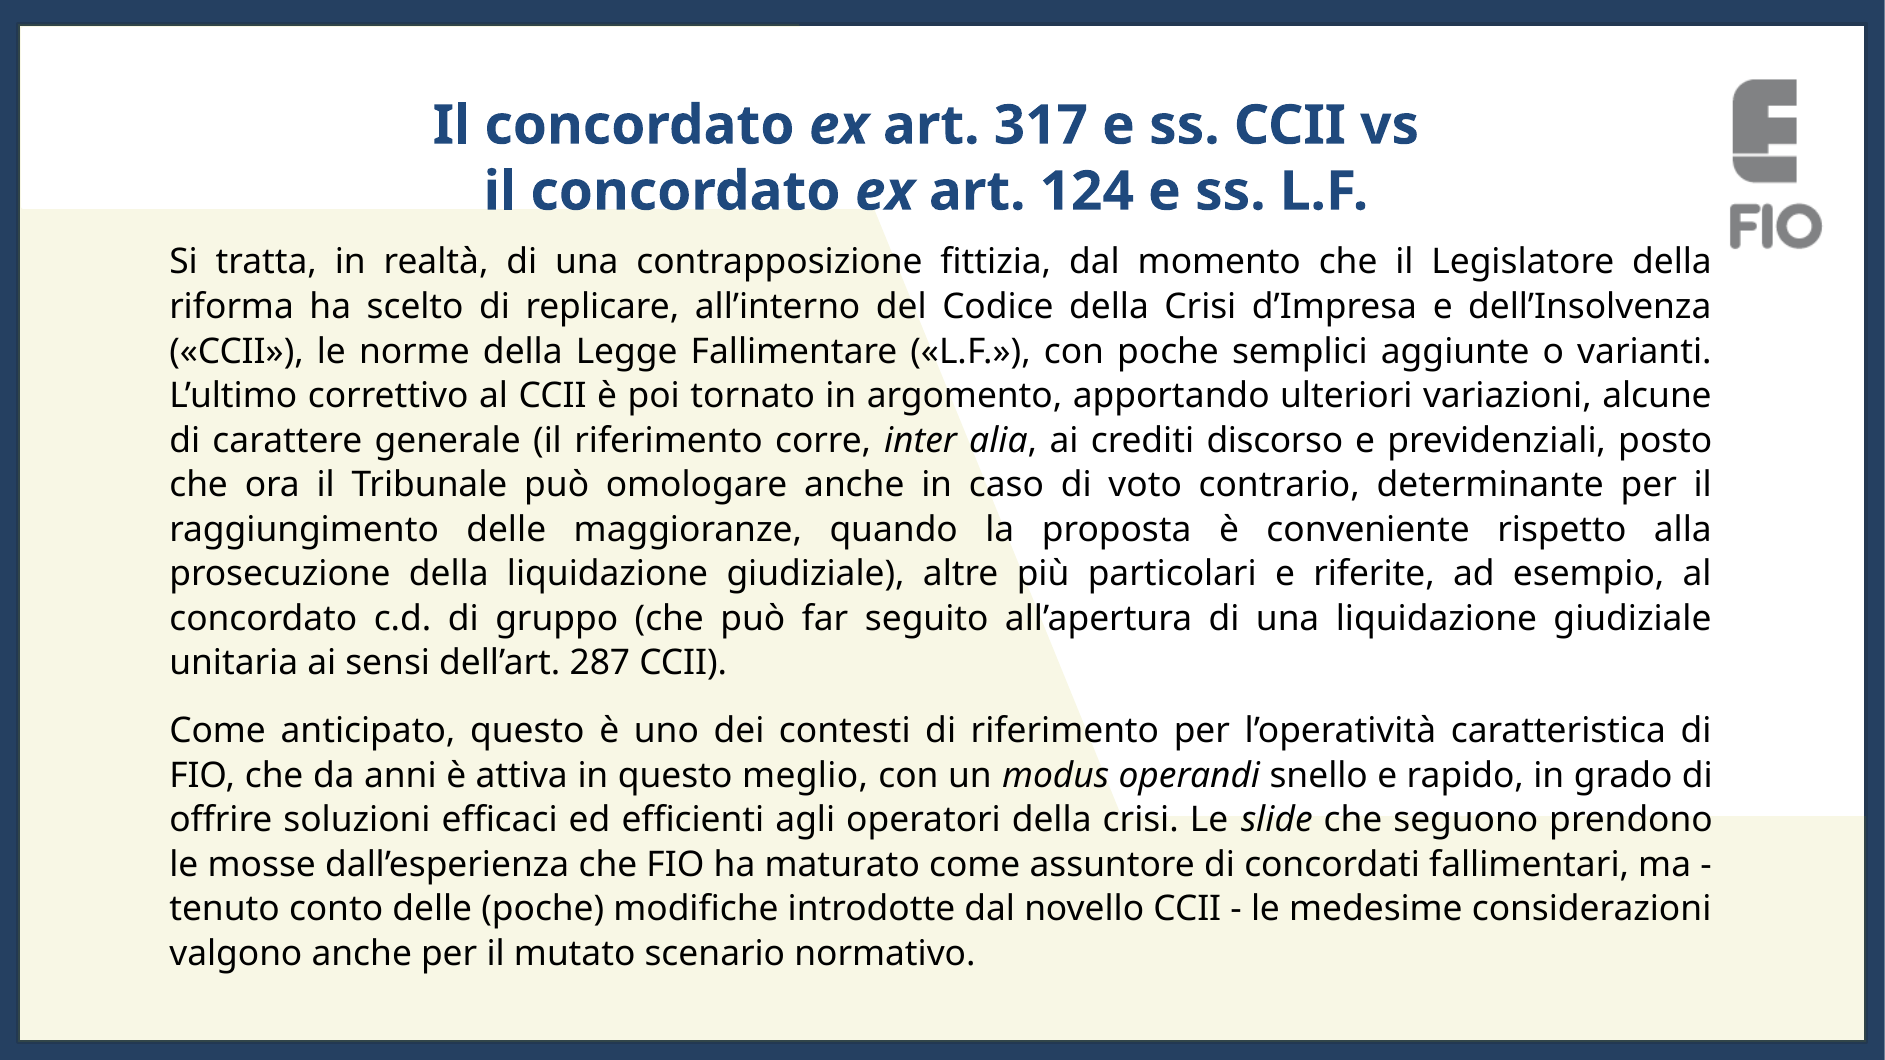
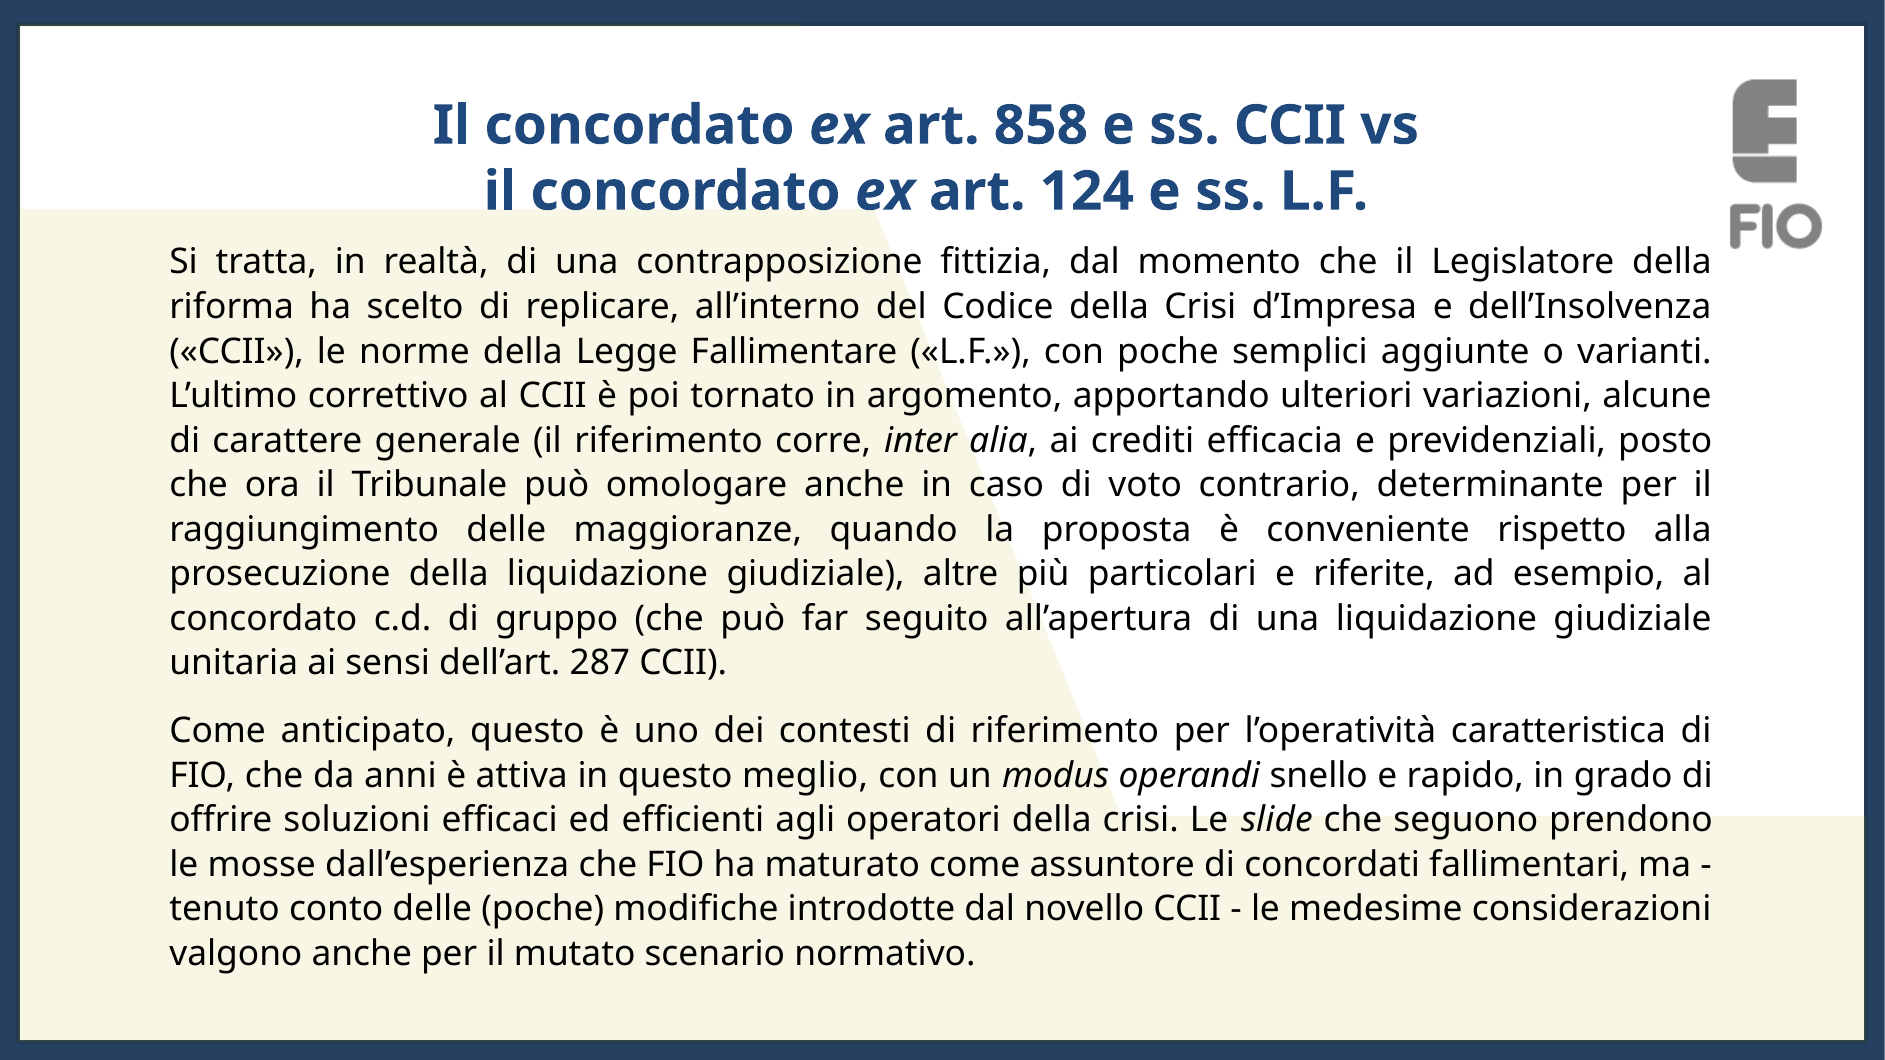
317: 317 -> 858 (1041, 126)
discorso: discorso -> efficacia (1275, 441)
